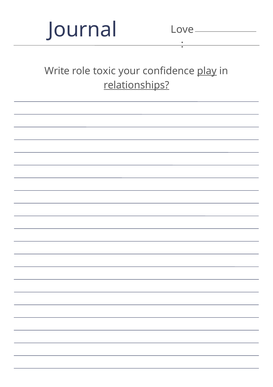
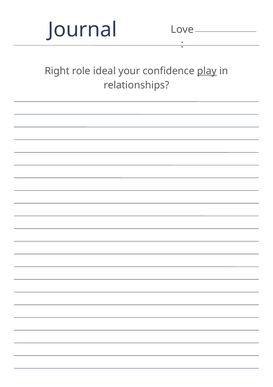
Write: Write -> Right (57, 71)
toxic: toxic -> ideal (104, 71)
relationships underline: present -> none (136, 85)
